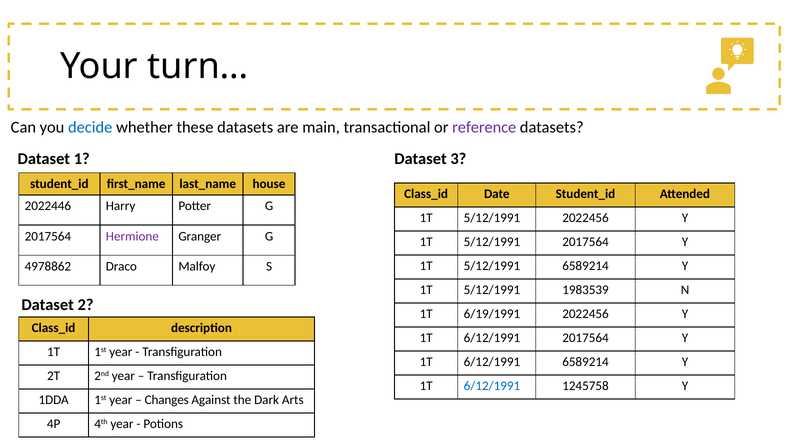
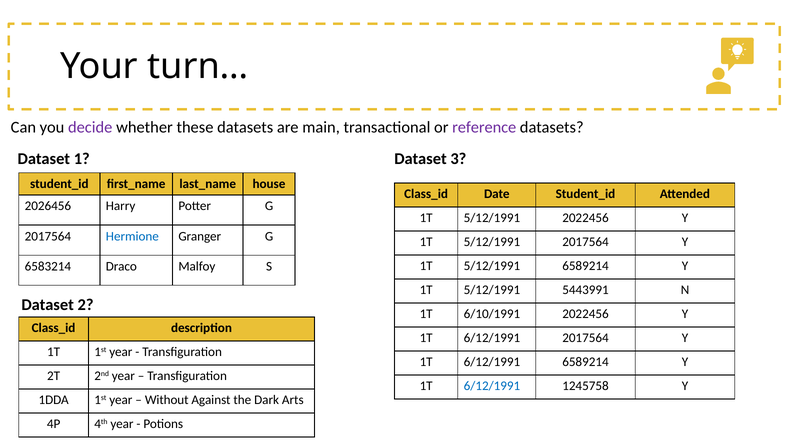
decide colour: blue -> purple (90, 127)
2022446: 2022446 -> 2026456 (48, 206)
Hermione colour: purple -> blue (132, 236)
4978862: 4978862 -> 6583214 (48, 266)
1983539: 1983539 -> 5443991 (586, 290)
6/19/1991: 6/19/1991 -> 6/10/1991 (492, 314)
Changes: Changes -> Without (167, 400)
